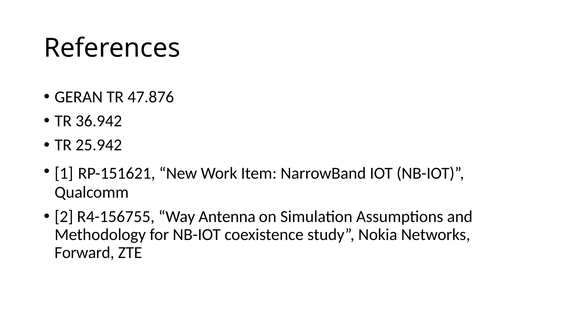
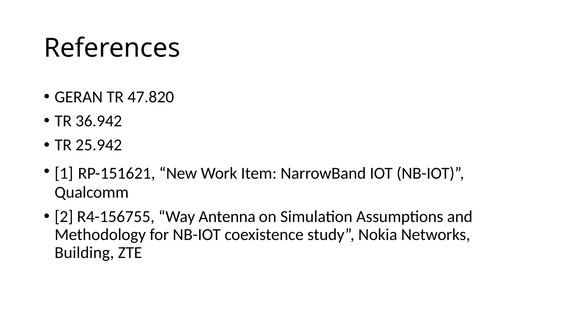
47.876: 47.876 -> 47.820 (151, 97)
Forward: Forward -> Building (84, 253)
